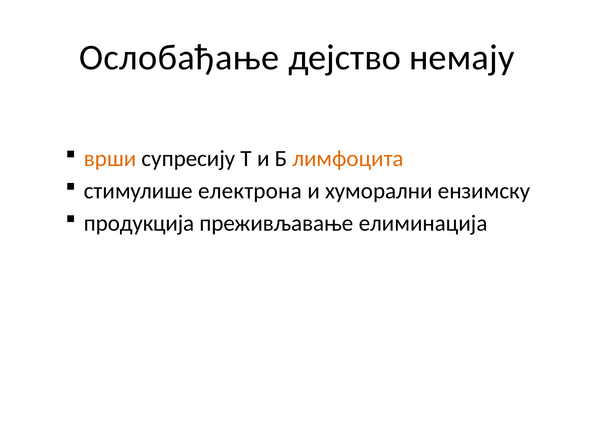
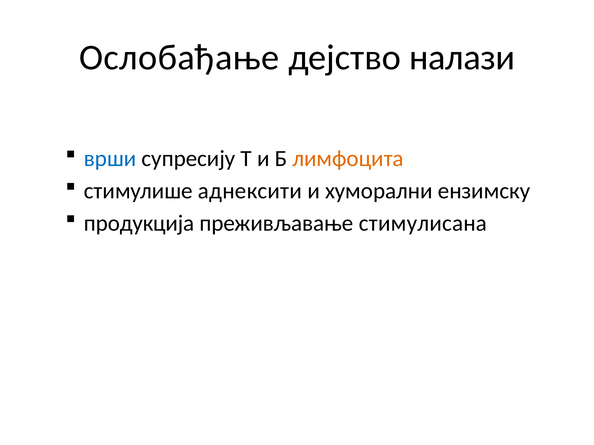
немају: немају -> налази (462, 58)
врши colour: orange -> blue (110, 159)
електрона: електрона -> аднексити (250, 191)
елиминација: елиминација -> стимулисана (423, 223)
